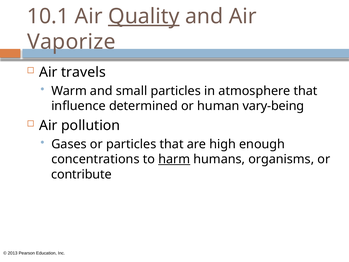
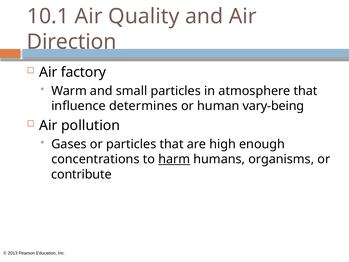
Quality underline: present -> none (144, 16)
Vaporize: Vaporize -> Direction (72, 42)
travels: travels -> factory (84, 72)
determined: determined -> determines (143, 106)
